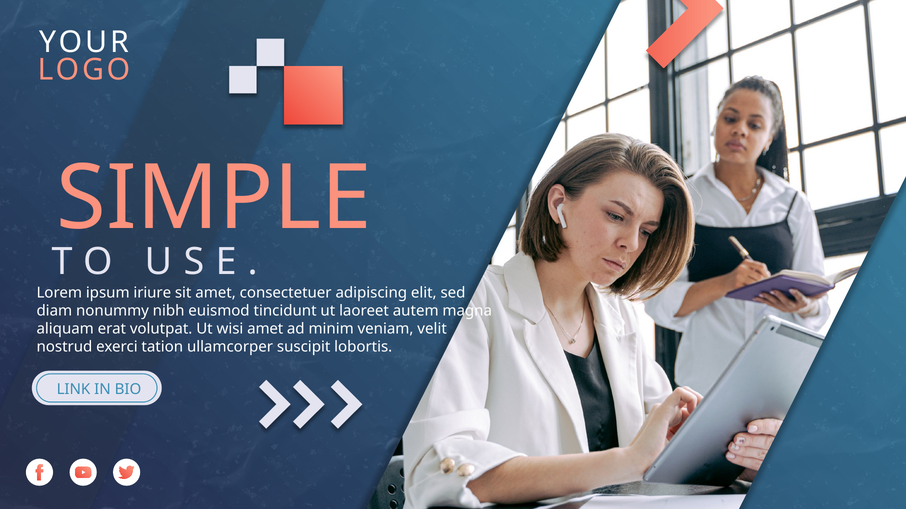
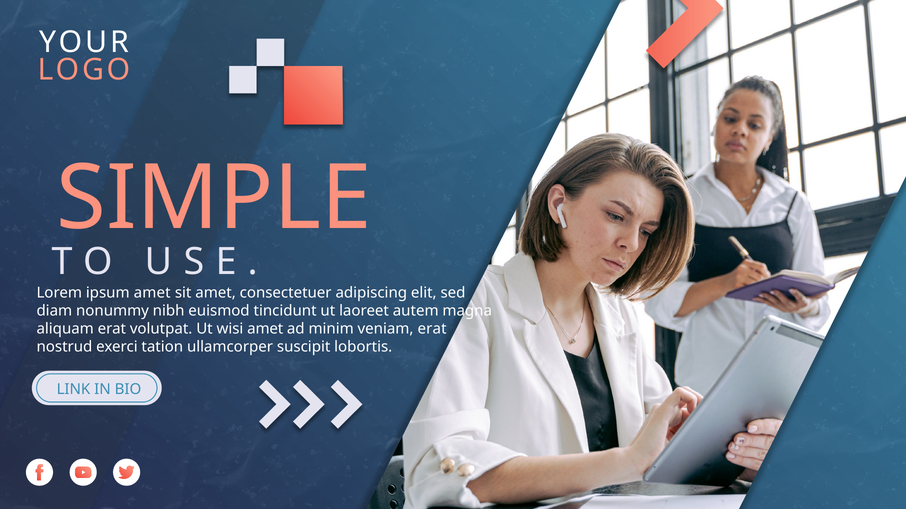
ipsum iriure: iriure -> amet (152, 293)
veniam velit: velit -> erat (432, 329)
